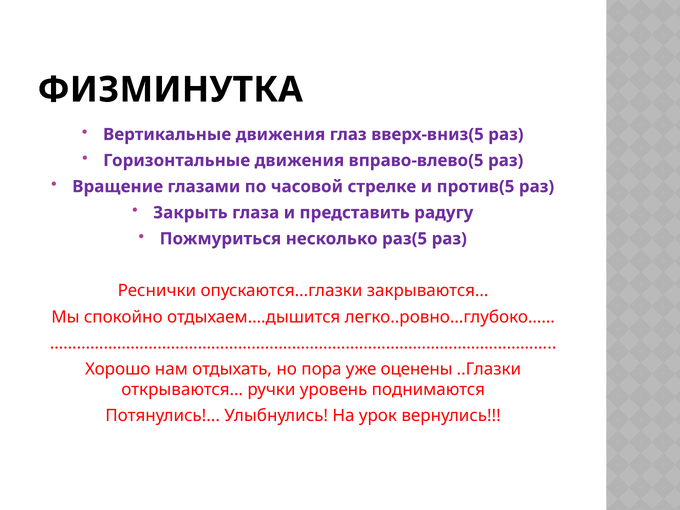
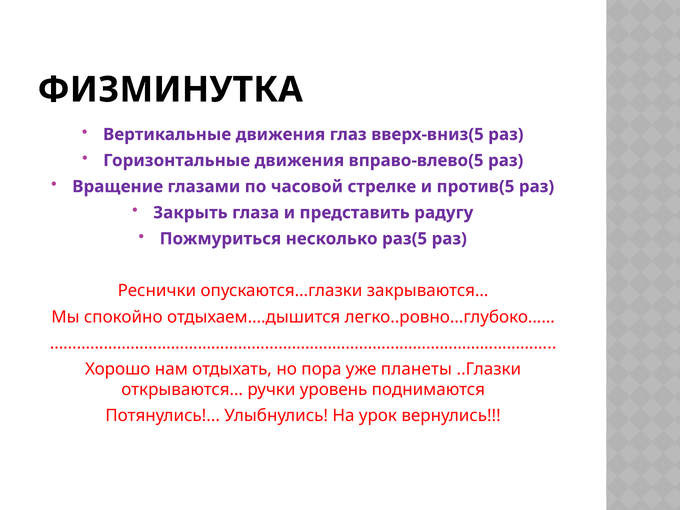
оценены: оценены -> планеты (416, 369)
